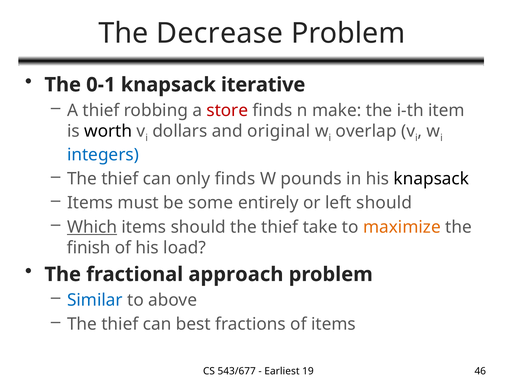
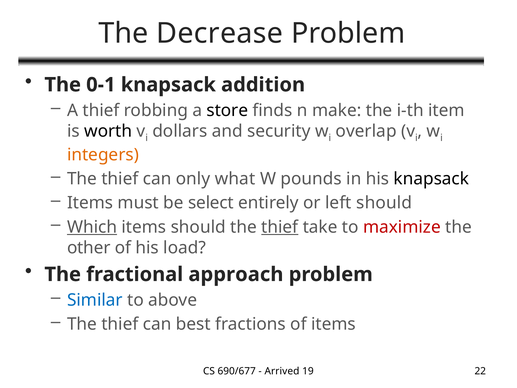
iterative: iterative -> addition (263, 85)
store colour: red -> black (227, 110)
original: original -> security (279, 131)
integers colour: blue -> orange (103, 155)
only finds: finds -> what (235, 179)
some: some -> select (211, 203)
thief underline: none -> present (280, 227)
maximize colour: orange -> red (402, 227)
finish: finish -> other (89, 248)
543/677: 543/677 -> 690/677 (237, 371)
Earliest: Earliest -> Arrived (282, 371)
46: 46 -> 22 (480, 371)
